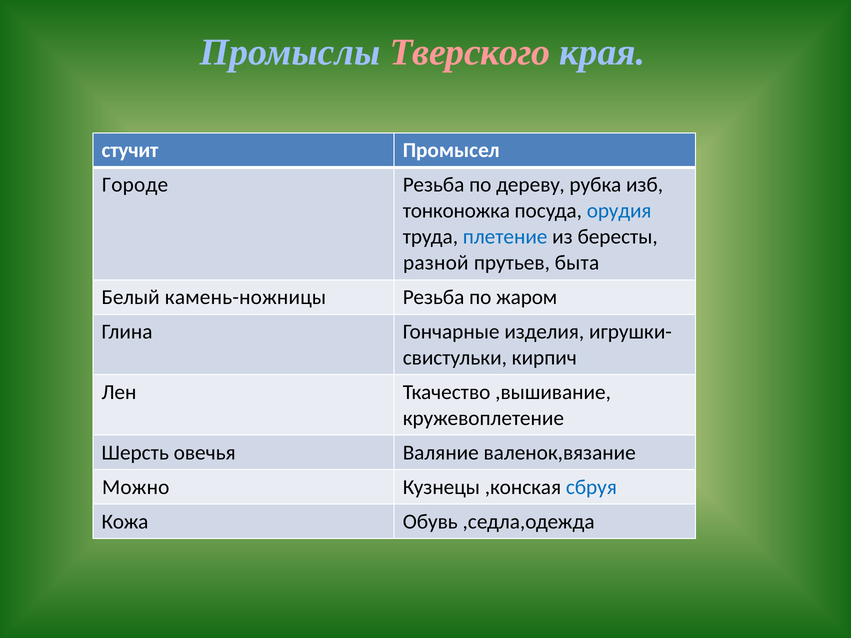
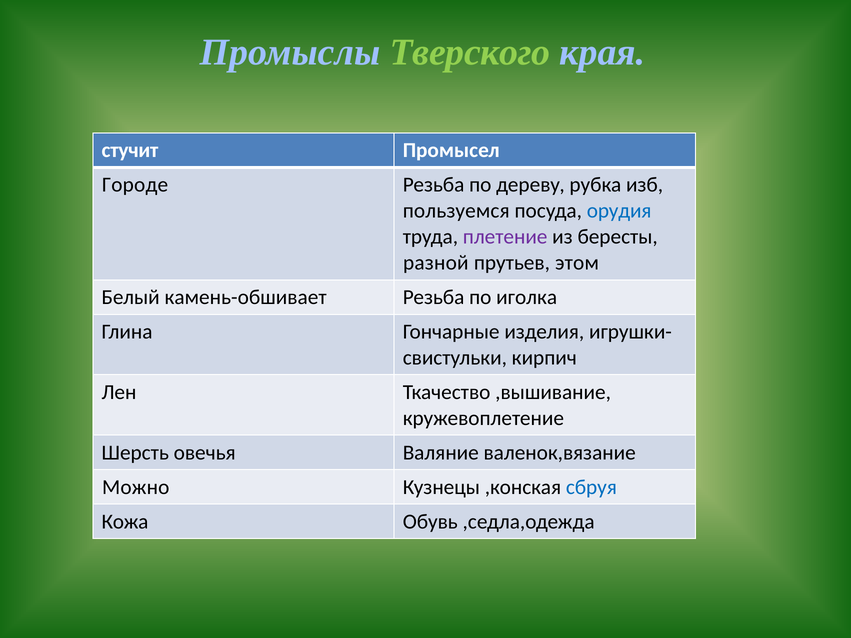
Тверского colour: pink -> light green (470, 52)
тонконожка: тонконожка -> пользуемся (456, 211)
плетение colour: blue -> purple (505, 237)
быта: быта -> этом (577, 263)
камень-ножницы: камень-ножницы -> камень-обшивает (246, 297)
жаром: жаром -> иголка (527, 297)
